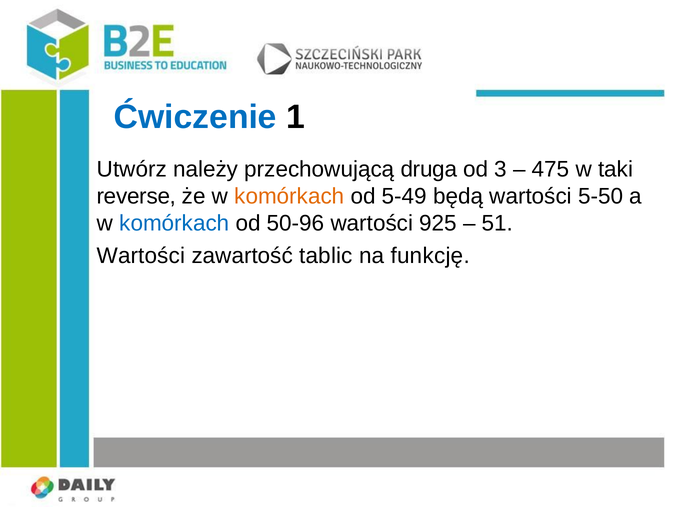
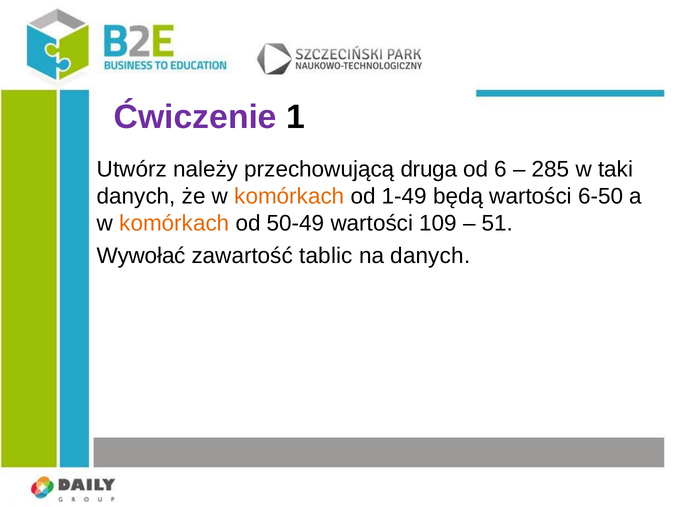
Ćwiczenie colour: blue -> purple (195, 117)
3: 3 -> 6 (501, 169)
475: 475 -> 285 (551, 169)
reverse: reverse -> danych (136, 196)
5-49: 5-49 -> 1-49 (404, 196)
5-50: 5-50 -> 6-50 (601, 196)
komórkach colour: blue -> orange (174, 223)
50-96: 50-96 -> 50-49 (296, 223)
925: 925 -> 109 (438, 223)
Wartości: Wartości -> Wywołać (141, 255)
na funkcję: funkcję -> danych (430, 255)
